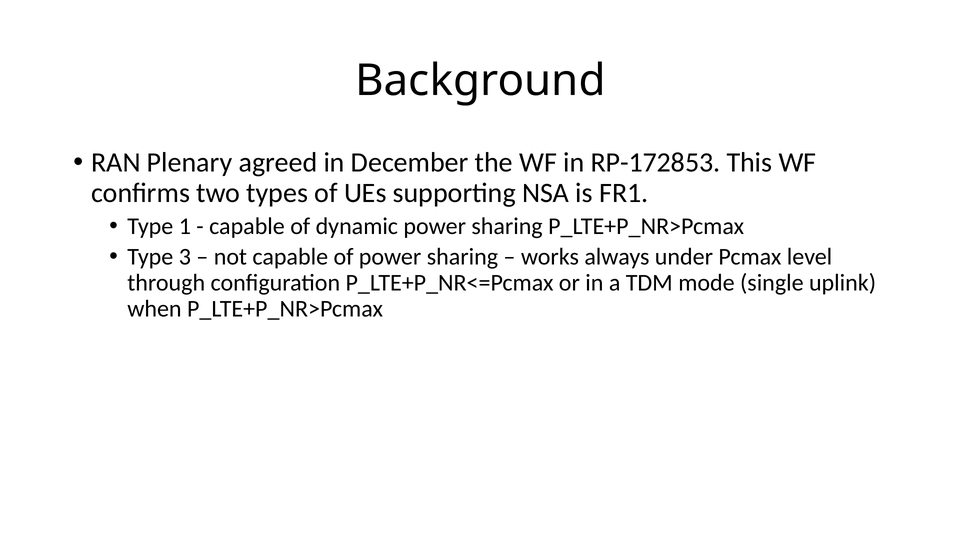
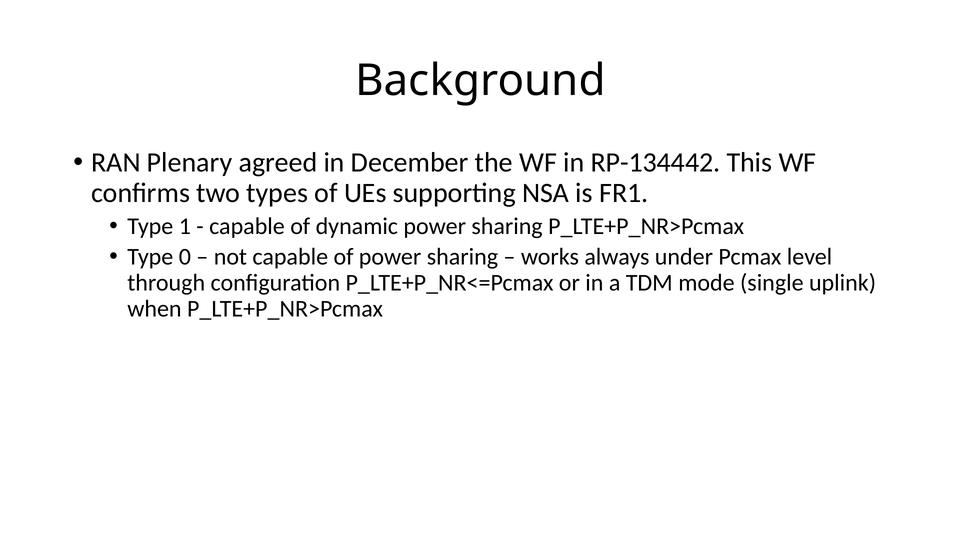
RP-172853: RP-172853 -> RP-134442 (656, 162)
3: 3 -> 0 (185, 257)
